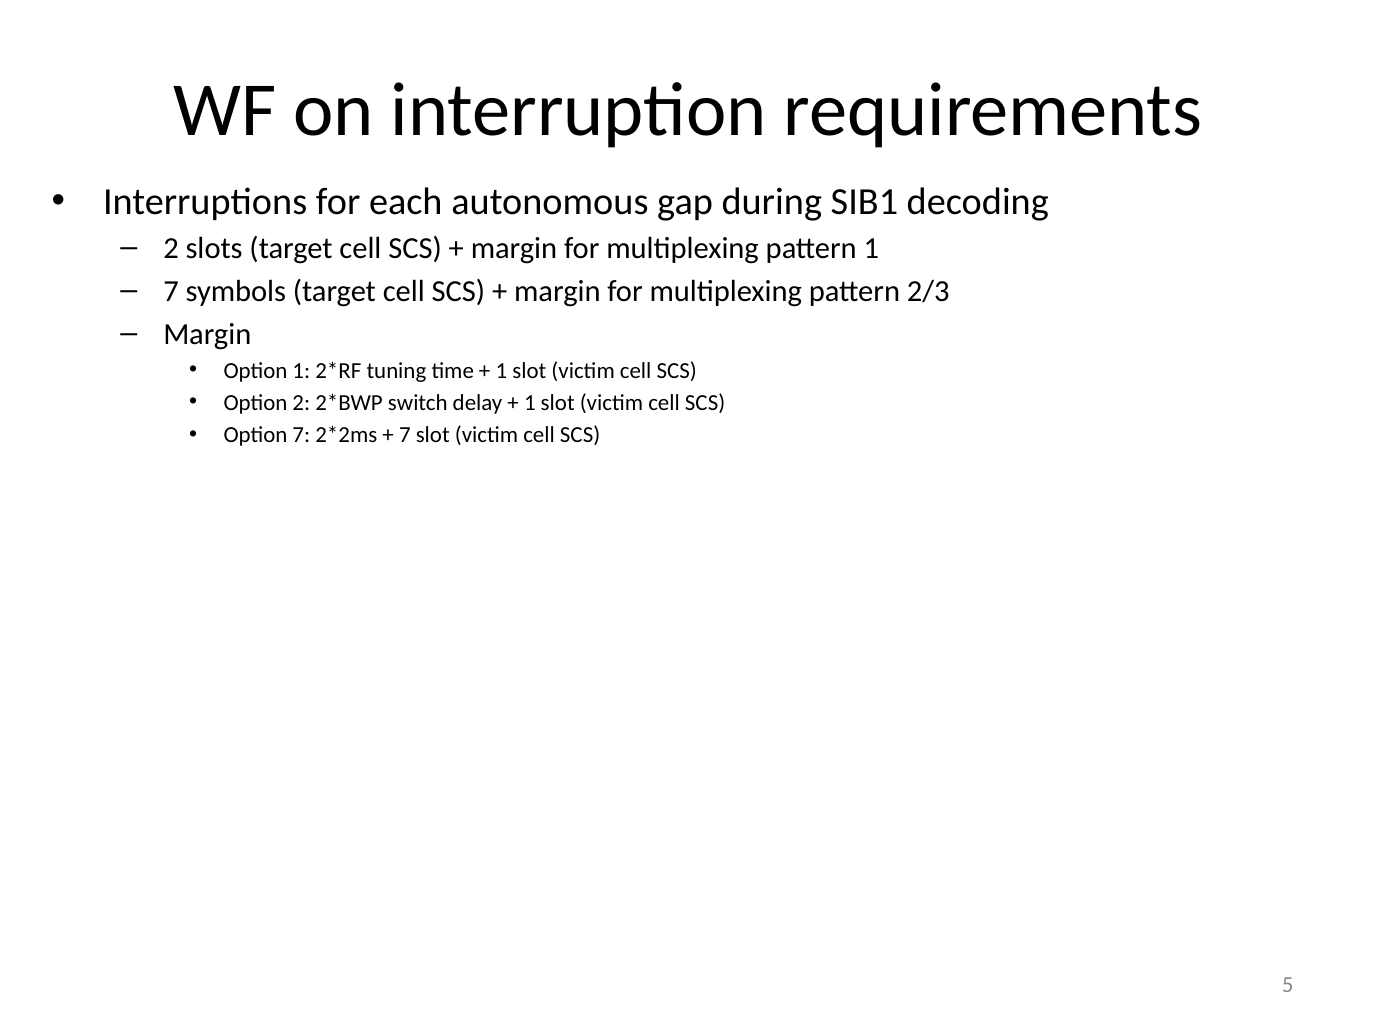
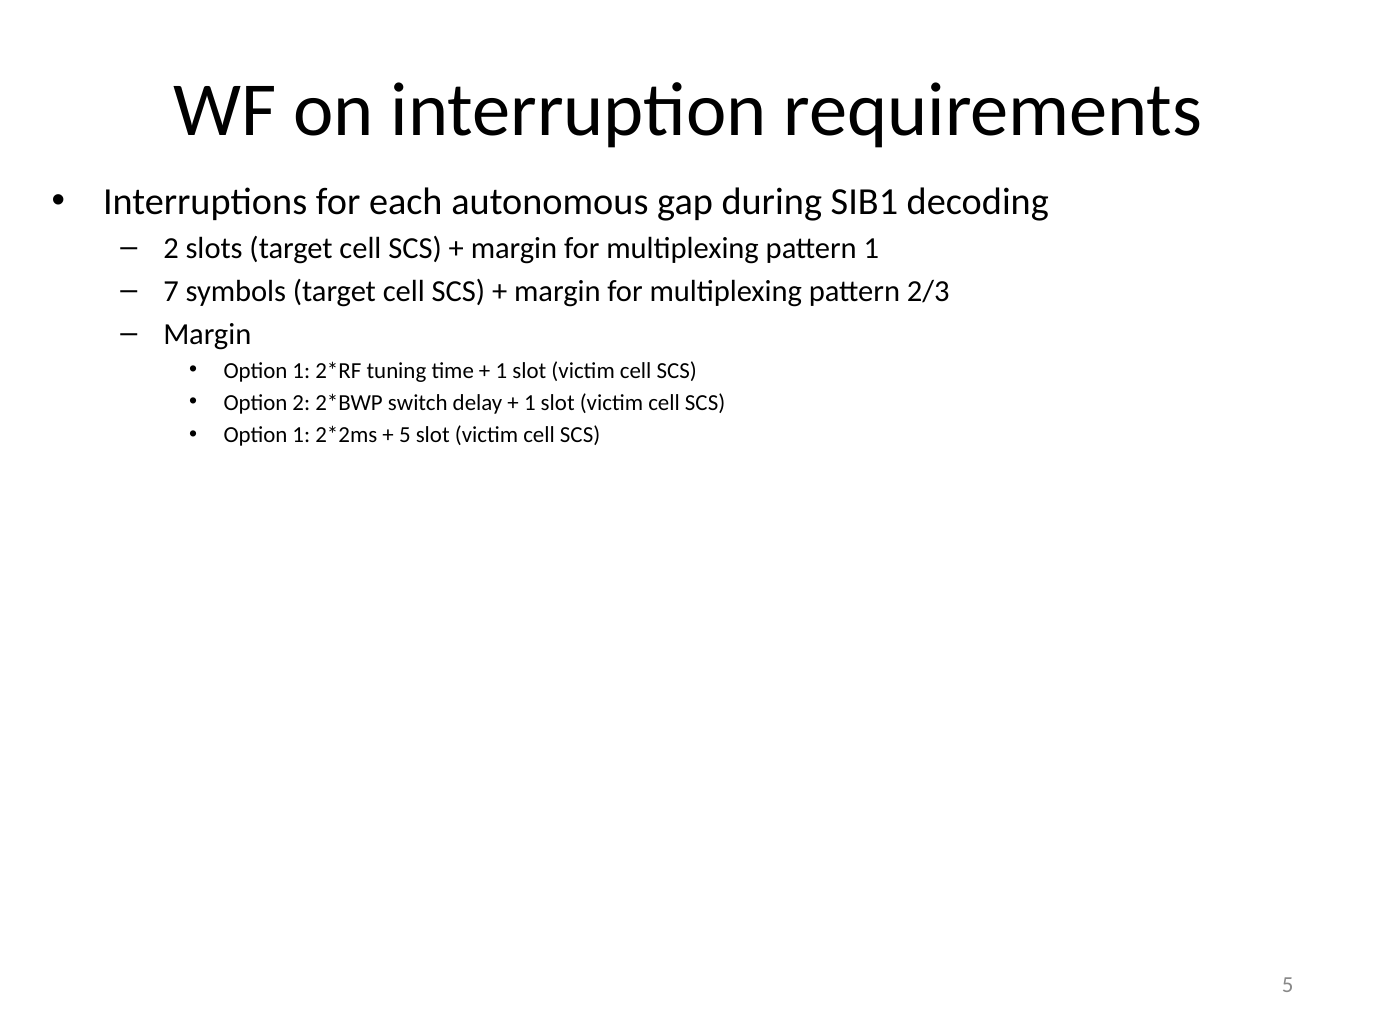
7: 7 -> 1 (301, 435)
7: 7 -> 5 (405, 435)
